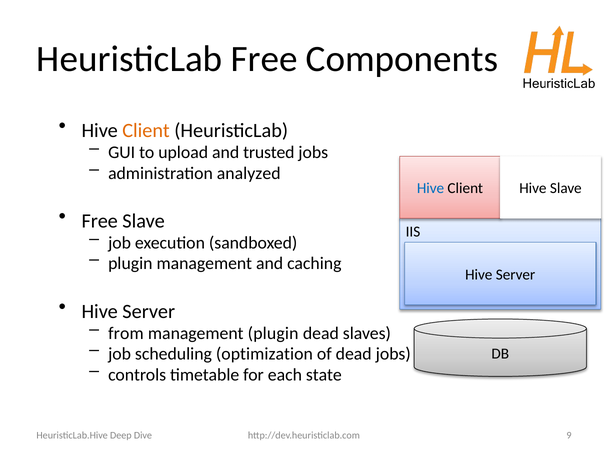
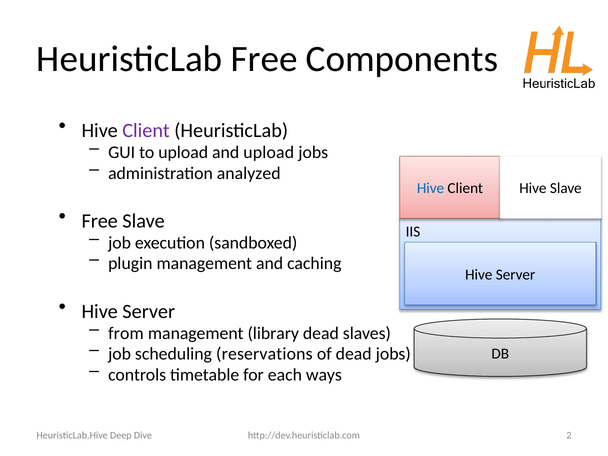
Client colour: orange -> purple (146, 131)
and trusted: trusted -> upload (269, 152)
management plugin: plugin -> library (273, 333)
optimization: optimization -> reservations (264, 354)
state: state -> ways (324, 375)
9: 9 -> 2 (569, 435)
